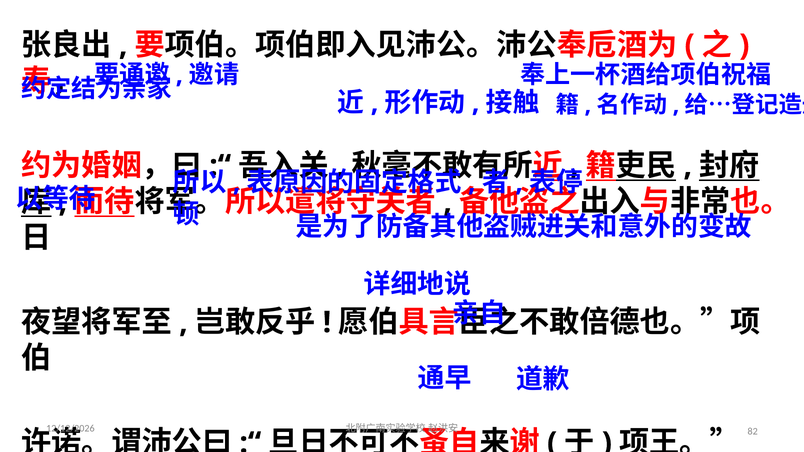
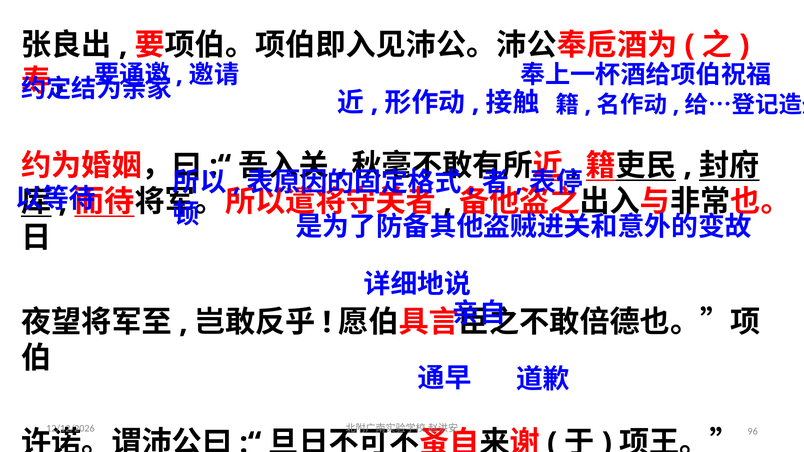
82: 82 -> 96 (753, 432)
